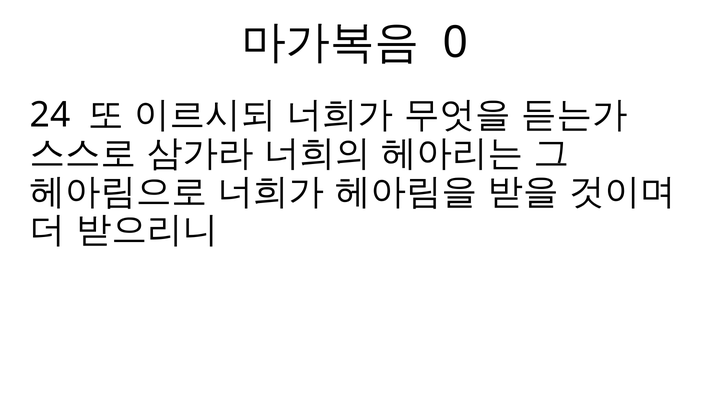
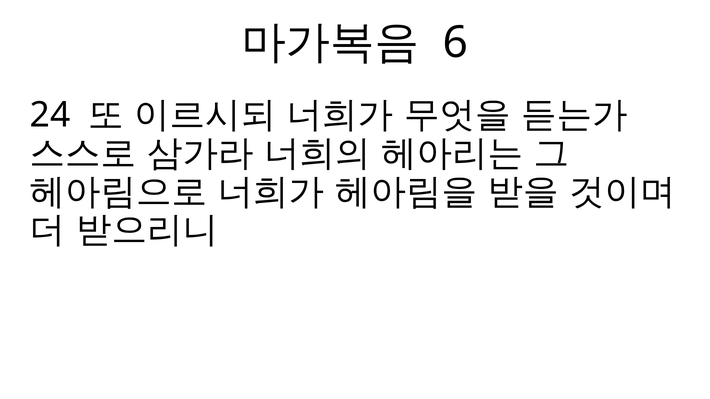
0: 0 -> 6 (456, 43)
